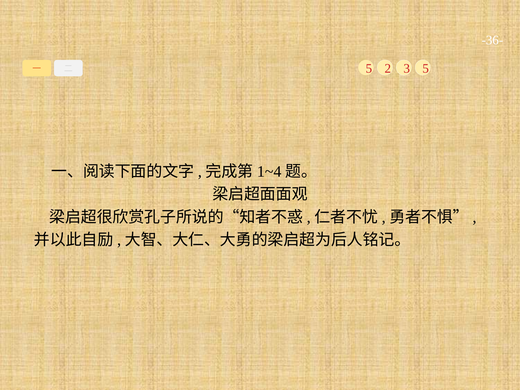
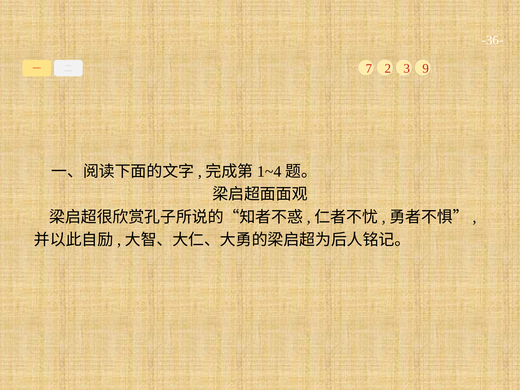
5: 5 -> 7 (369, 68)
3 5: 5 -> 9 (426, 68)
